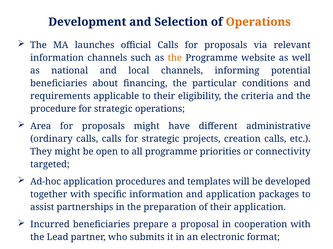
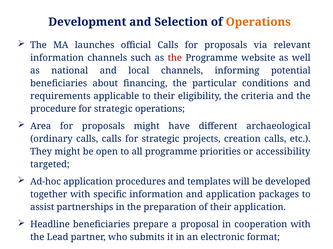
the colour: orange -> red (175, 58)
administrative: administrative -> archaeological (278, 126)
connectivity: connectivity -> accessibility (283, 152)
Incurred: Incurred -> Headline (50, 225)
